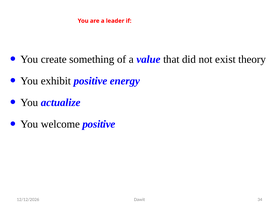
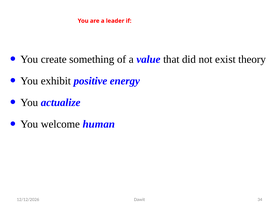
welcome positive: positive -> human (99, 124)
